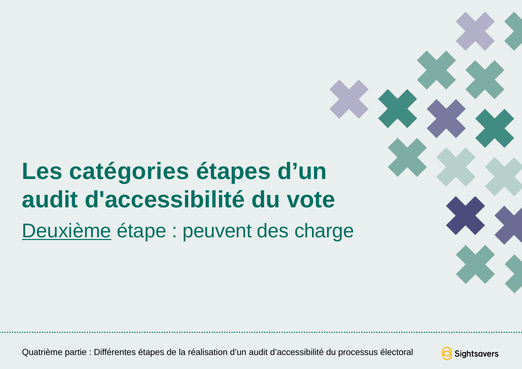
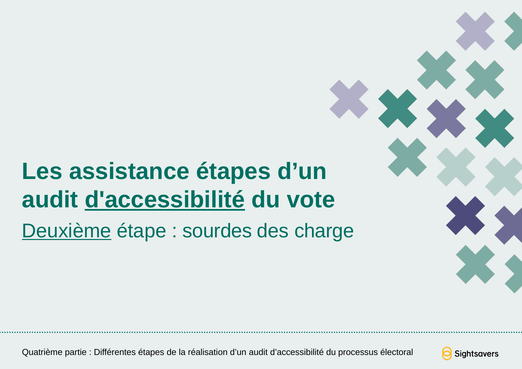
catégories: catégories -> assistance (129, 171)
d'accessibilité underline: none -> present (165, 200)
peuvent: peuvent -> sourdes (217, 231)
